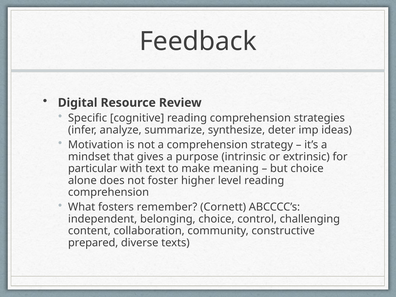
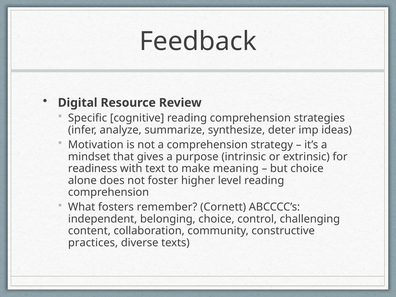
particular: particular -> readiness (93, 169)
prepared: prepared -> practices (93, 243)
